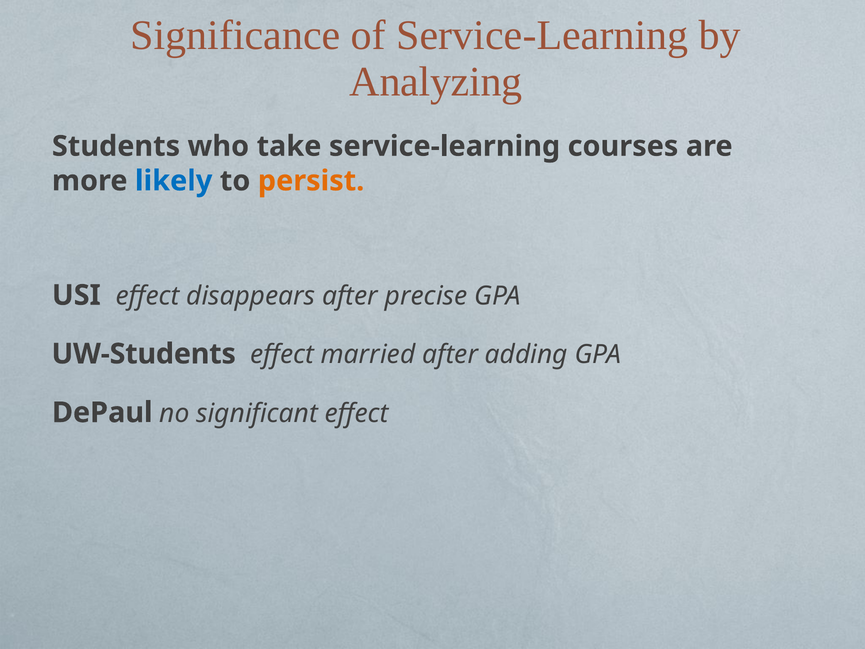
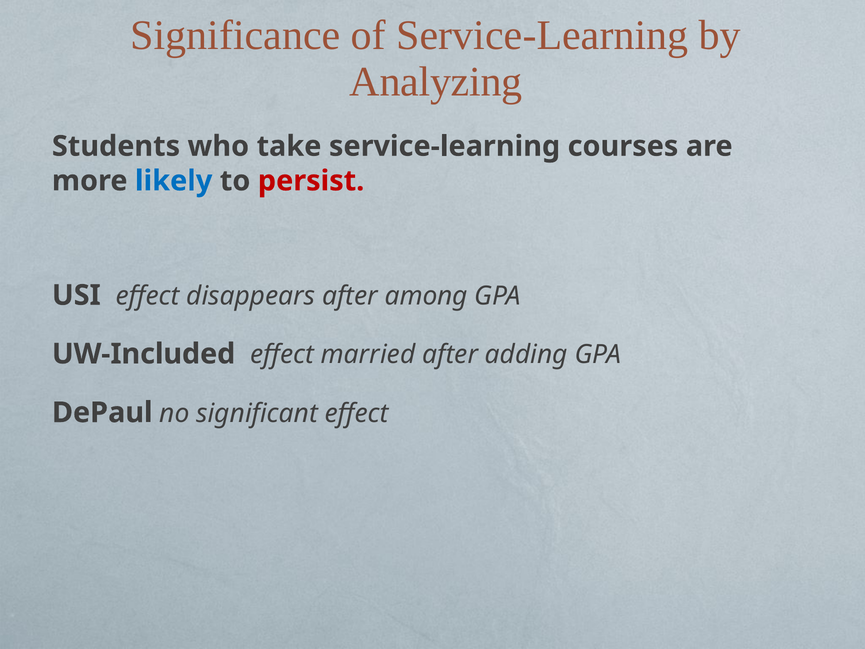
persist colour: orange -> red (311, 181)
precise: precise -> among (426, 296)
UW-Students: UW-Students -> UW-Included (144, 354)
